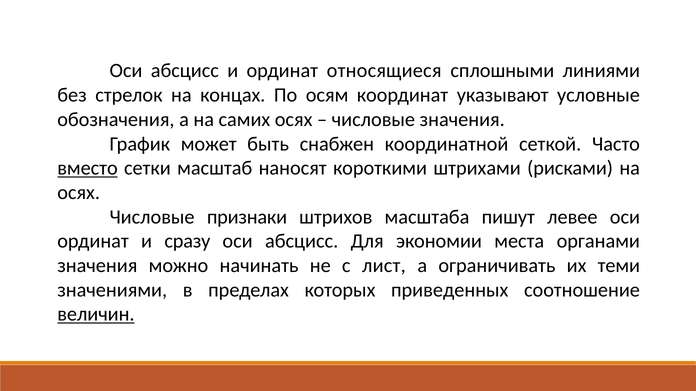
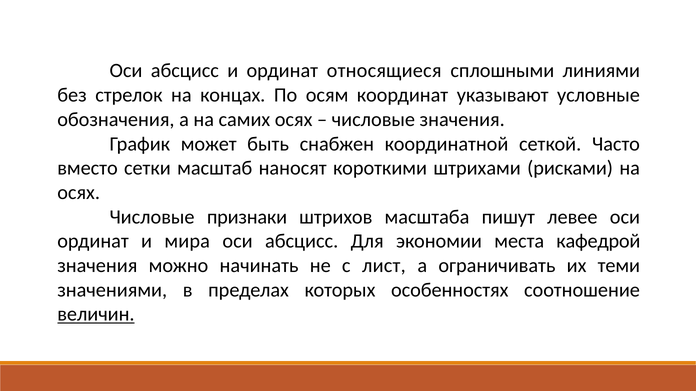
вместо underline: present -> none (88, 168)
сразу: сразу -> мира (187, 241)
органами: органами -> кафедрой (598, 241)
приведенных: приведенных -> особенностях (450, 290)
